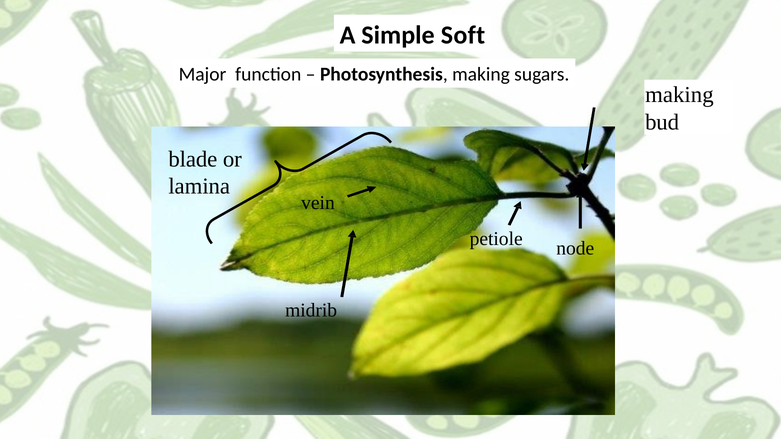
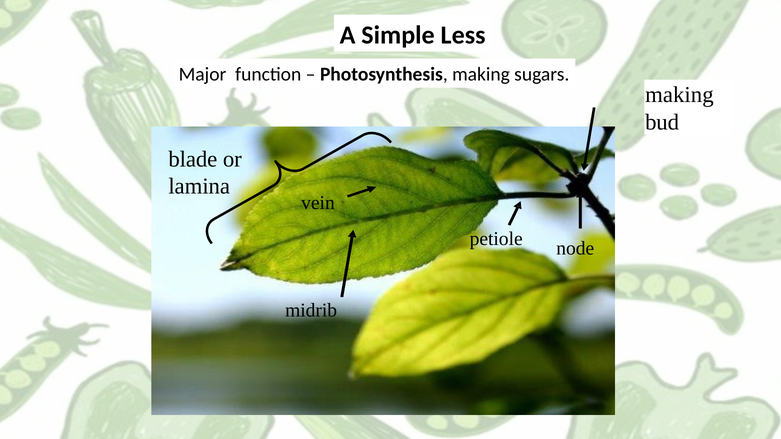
Soft: Soft -> Less (463, 35)
